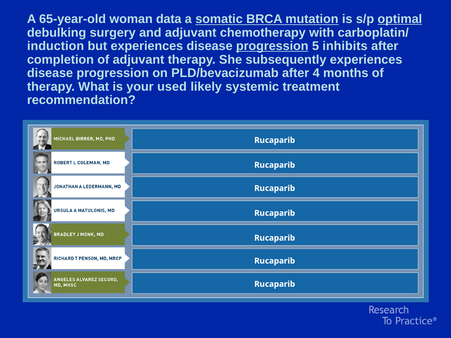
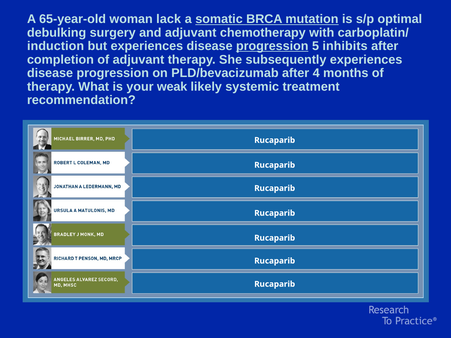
data: data -> lack (169, 19)
optimal underline: present -> none (400, 19)
used: used -> weak (172, 87)
